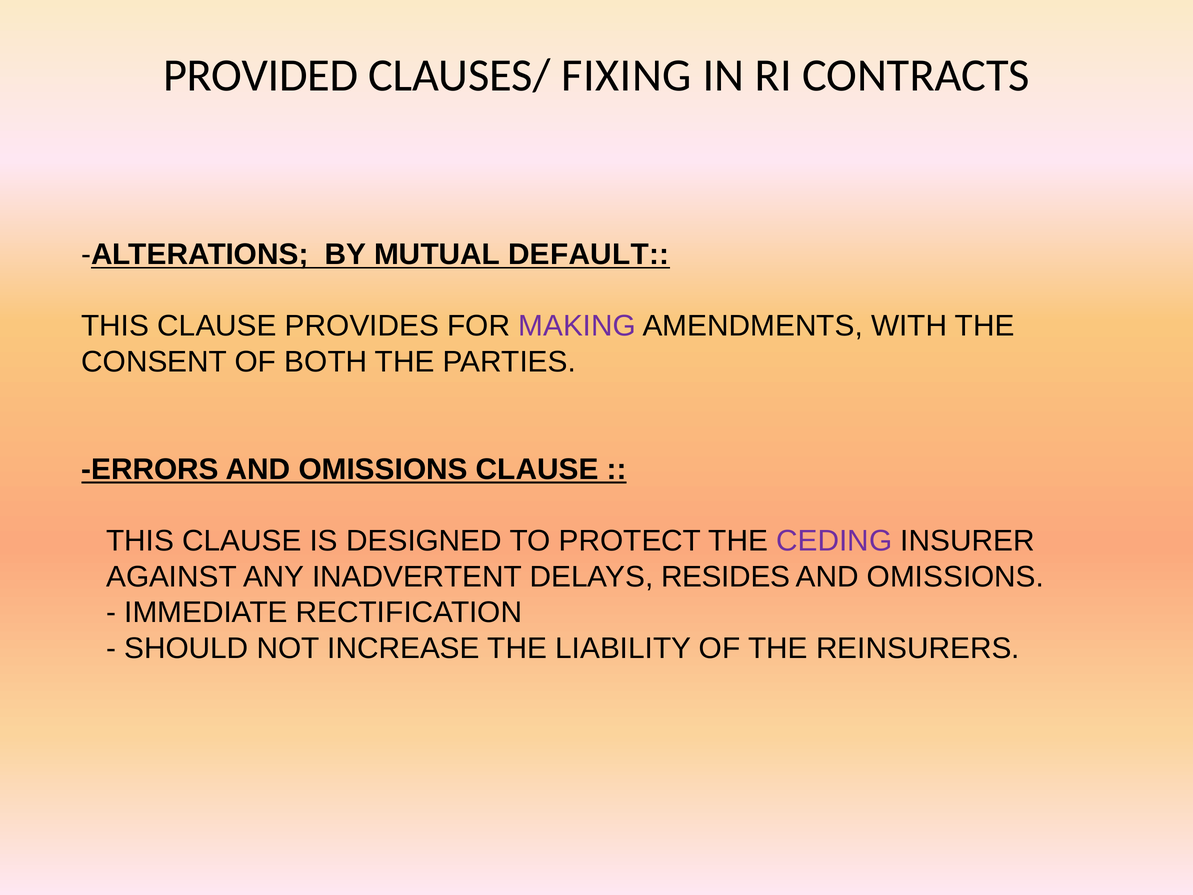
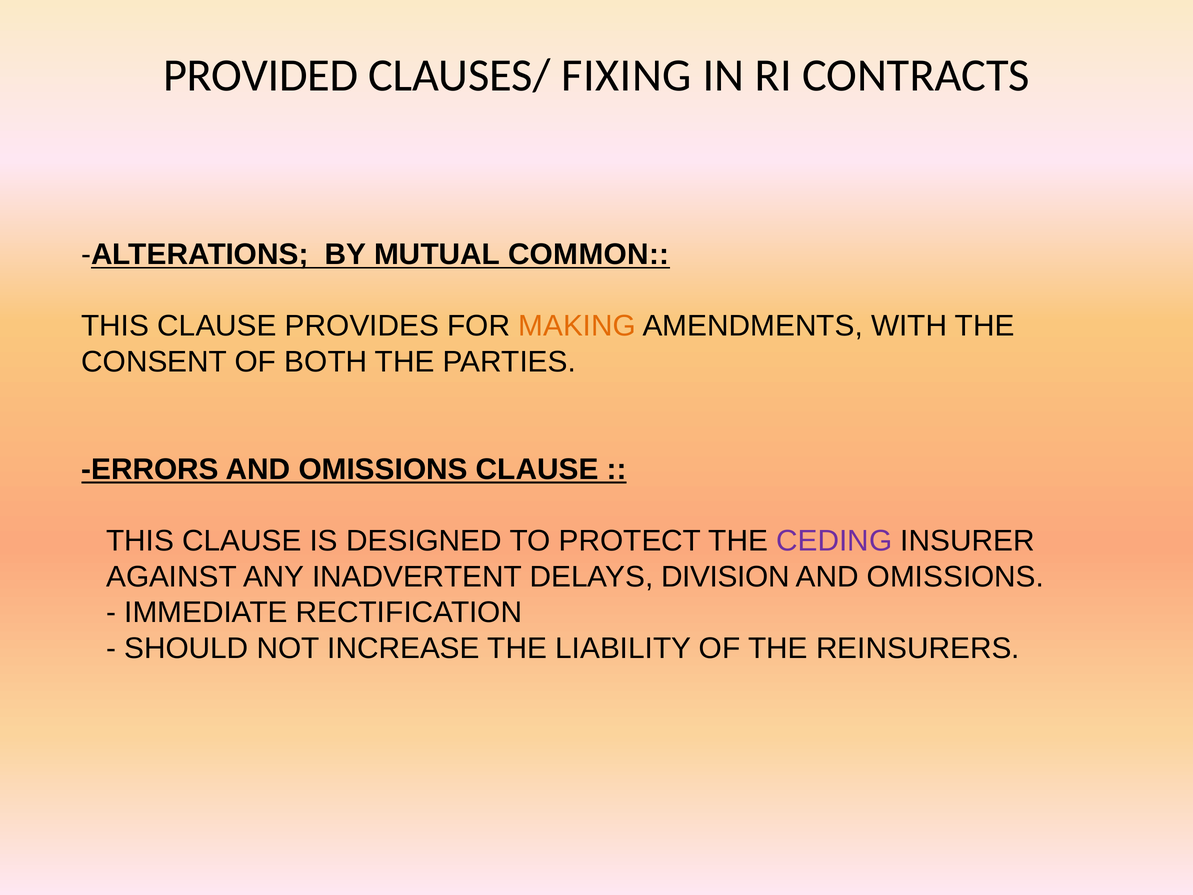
DEFAULT: DEFAULT -> COMMON (589, 254)
MAKING colour: purple -> orange (577, 326)
RESIDES: RESIDES -> DIVISION (726, 577)
